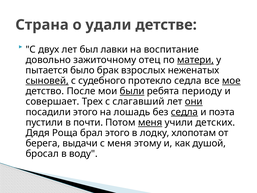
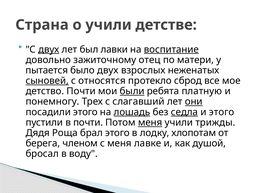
о удали: удали -> учили (109, 25)
двух underline: none -> present (49, 49)
воспитание underline: none -> present (171, 49)
матери underline: present -> none (196, 60)
было брак: брак -> двух (108, 70)
судебного: судебного -> относятся (102, 81)
протекло седла: седла -> сброд (188, 81)
мое underline: present -> none (231, 81)
детство После: После -> Почти (81, 91)
периоду: периоду -> платную (202, 91)
совершает: совершает -> понемногу (53, 101)
лошадь underline: none -> present (132, 112)
и поэта: поэта -> этого (222, 112)
детских: детских -> трижды (215, 122)
выдачи: выдачи -> членом (80, 143)
этому: этому -> лавке (148, 143)
